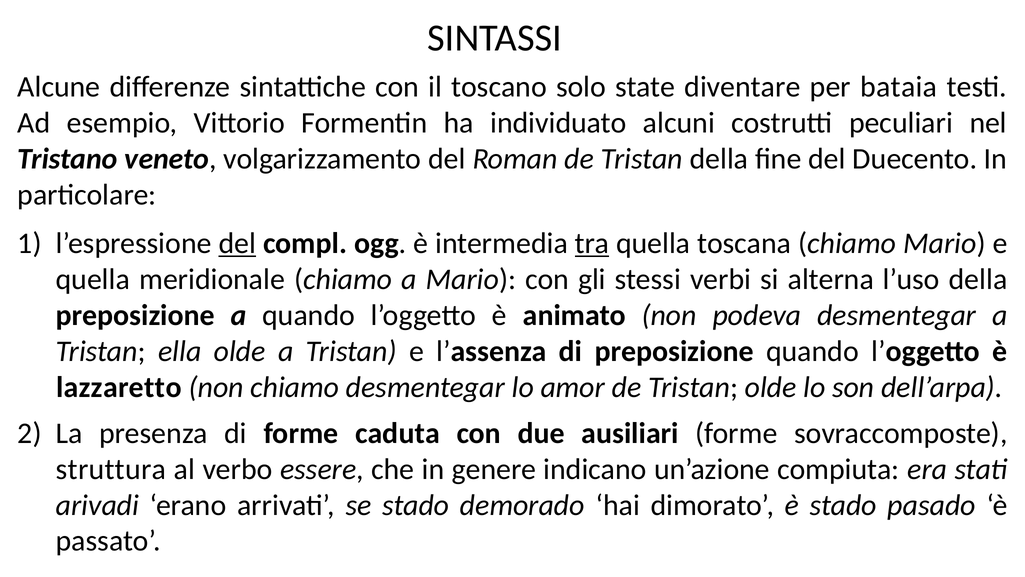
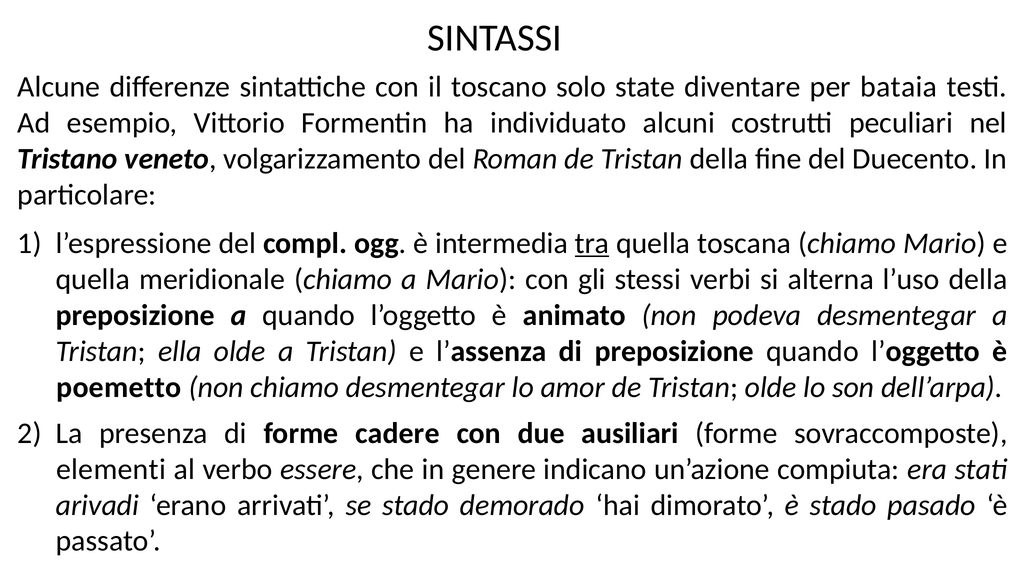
del underline: present -> none (237, 243)
lazzaretto: lazzaretto -> poemetto (119, 387)
caduta: caduta -> cadere (397, 433)
struttura: struttura -> elementi (111, 469)
